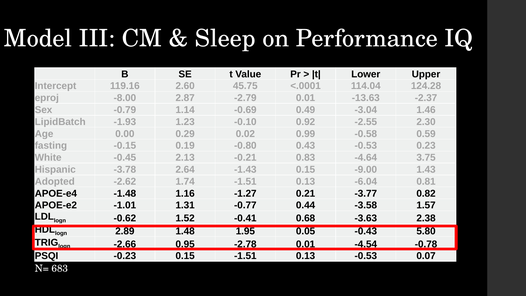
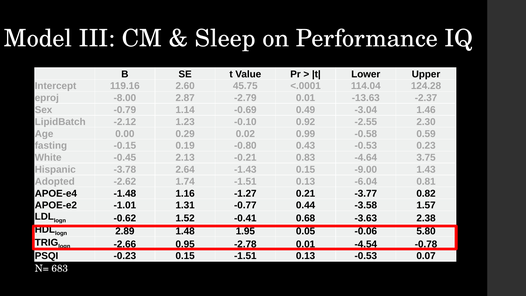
-1.93: -1.93 -> -2.12 (125, 122)
-0.43: -0.43 -> -0.06 (366, 231)
